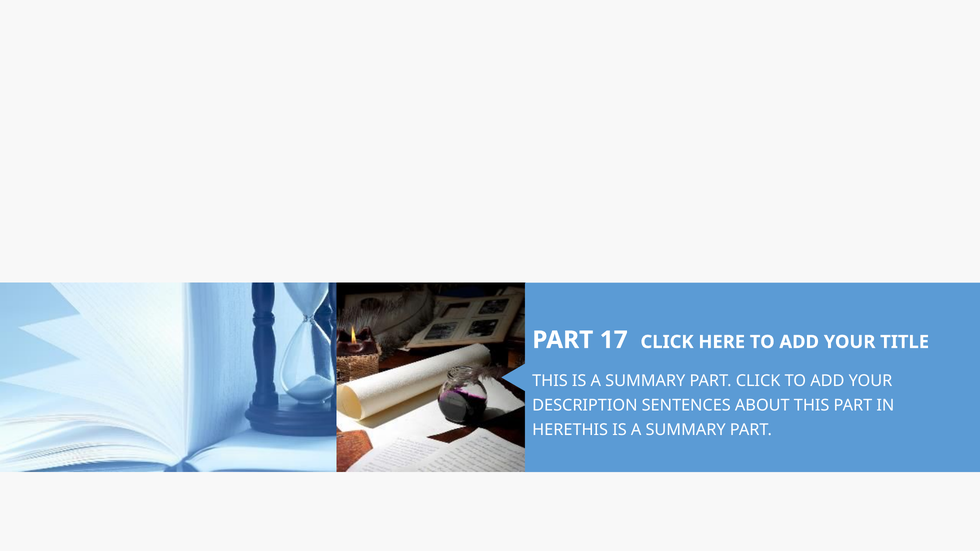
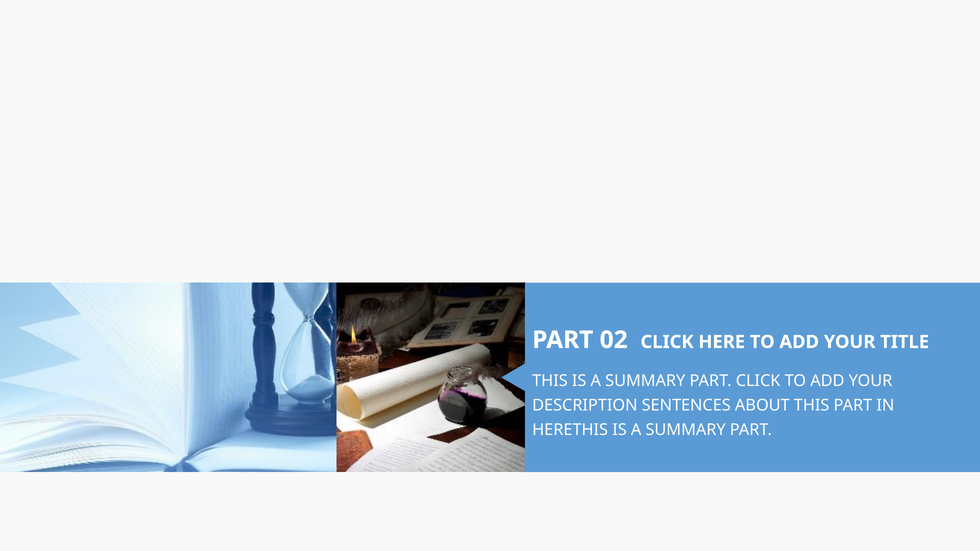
17: 17 -> 02 (614, 340)
